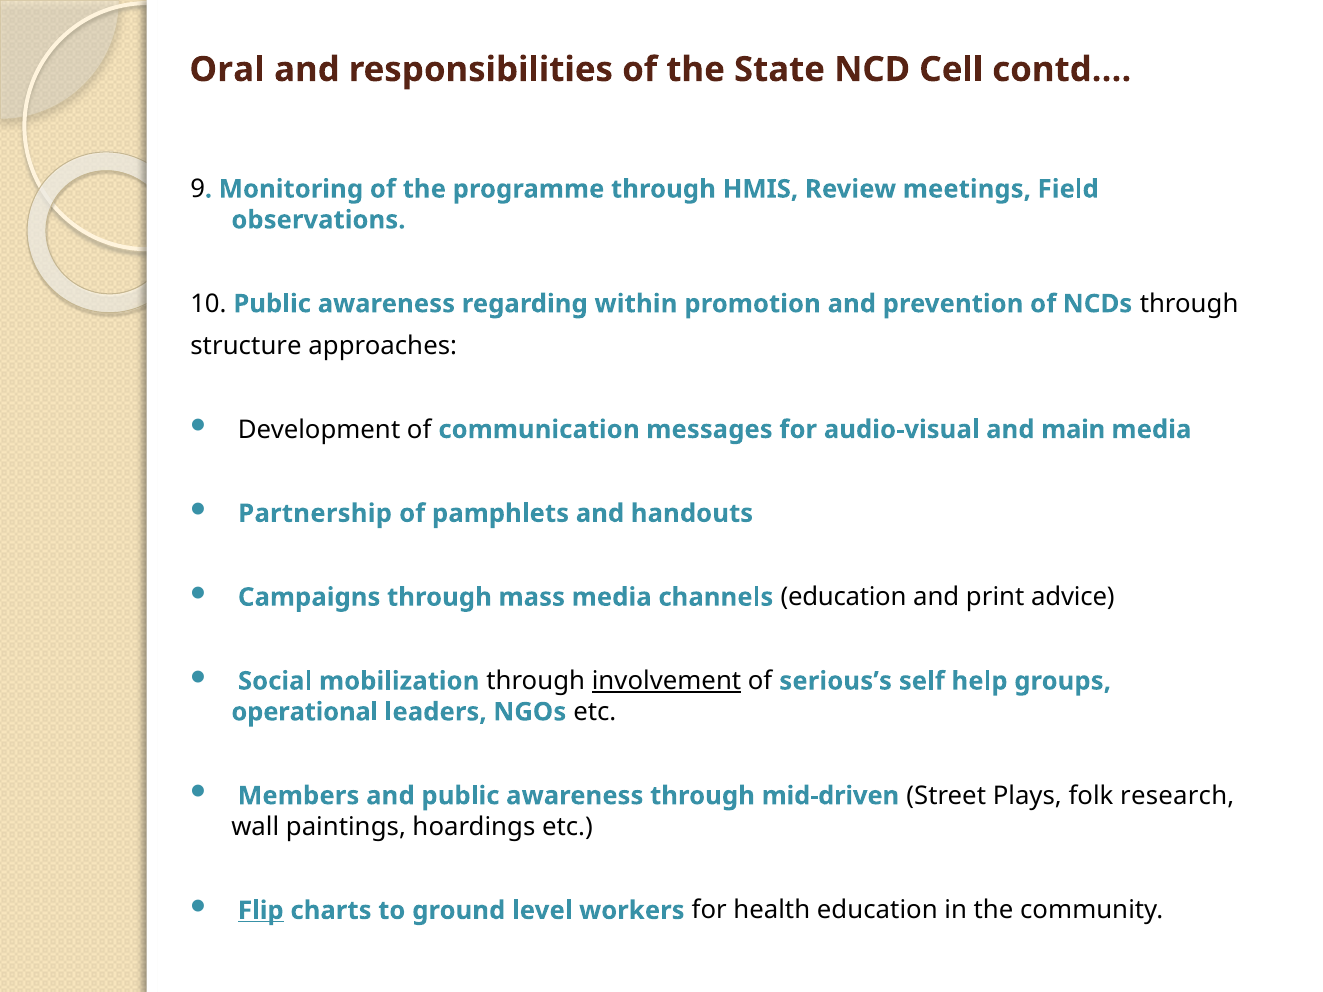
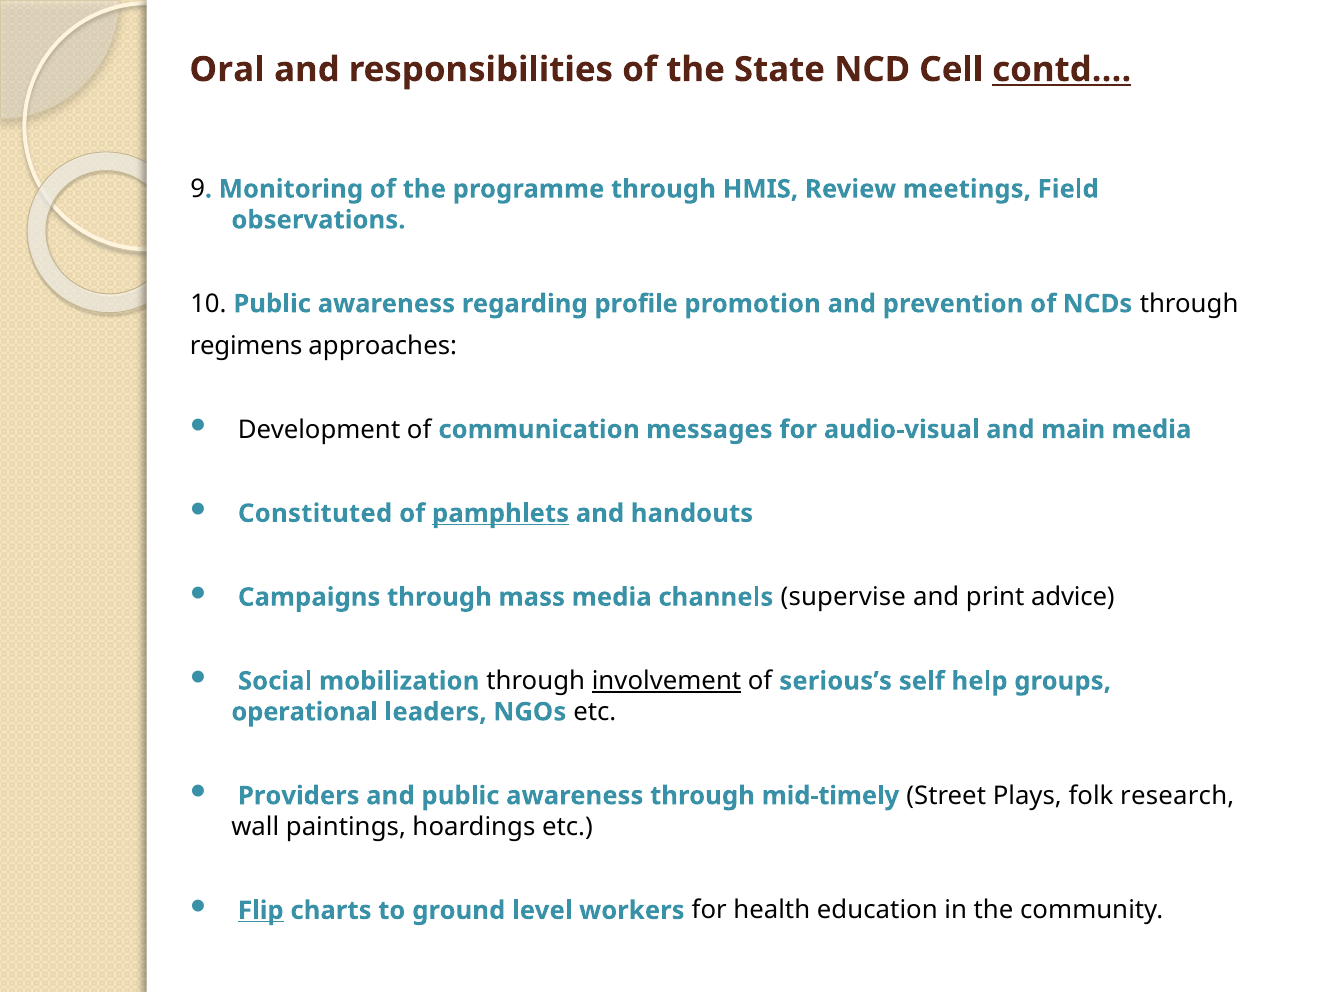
contd… underline: none -> present (1062, 70)
within: within -> profile (636, 304)
structure: structure -> regimens (246, 346)
Partnership: Partnership -> Constituted (315, 514)
pamphlets underline: none -> present (500, 514)
channels education: education -> supervise (843, 597)
Members: Members -> Providers (299, 796)
mid-driven: mid-driven -> mid-timely (830, 796)
